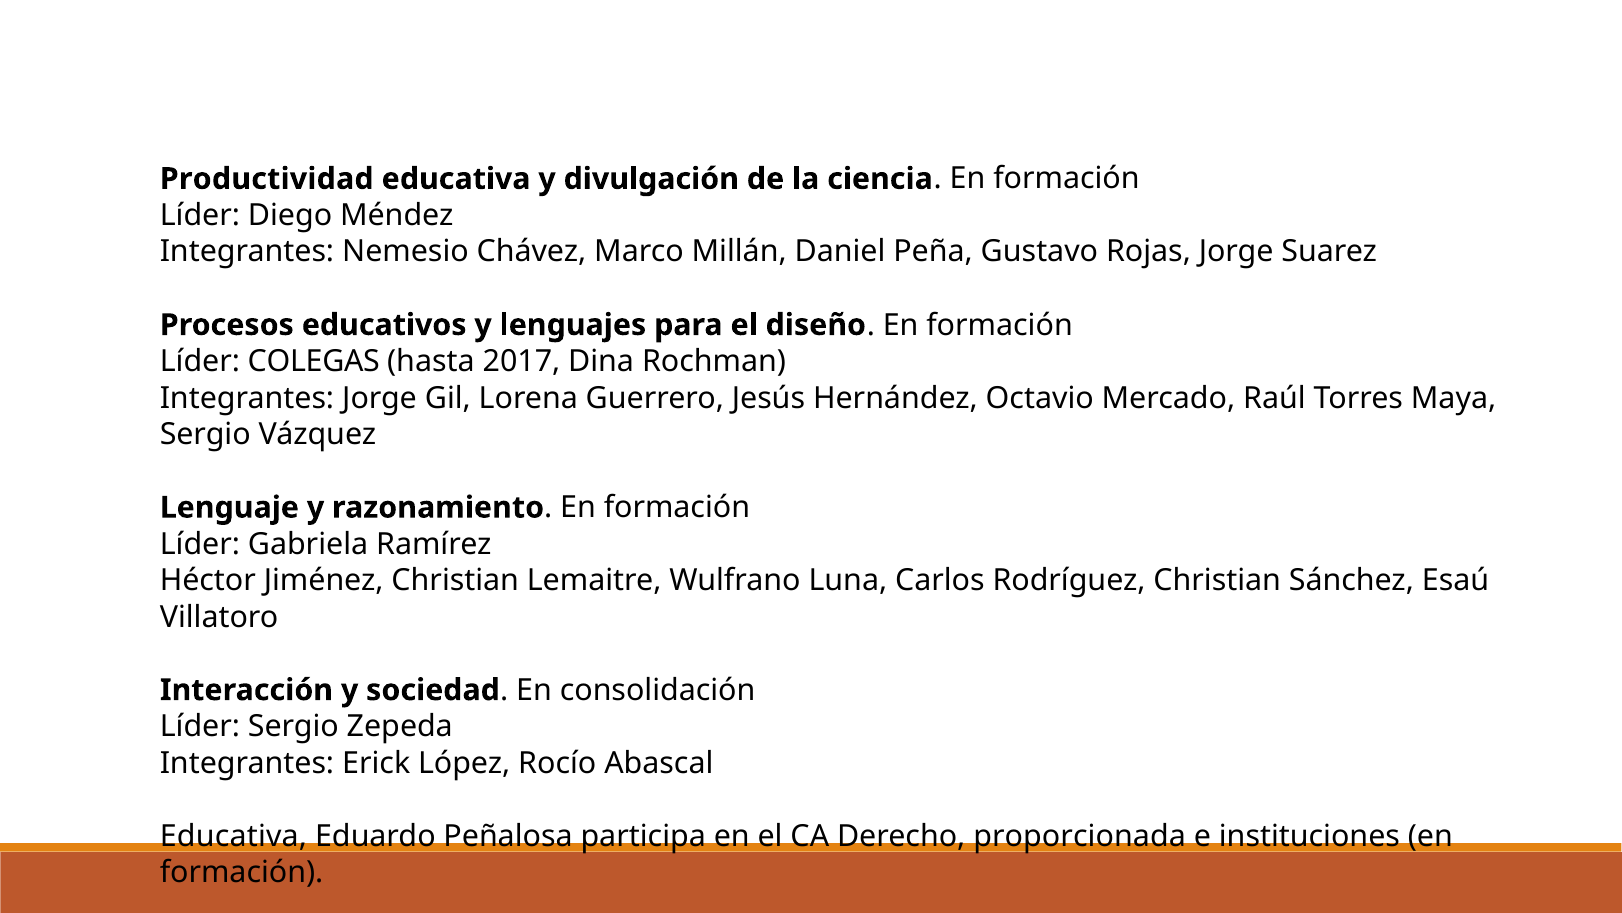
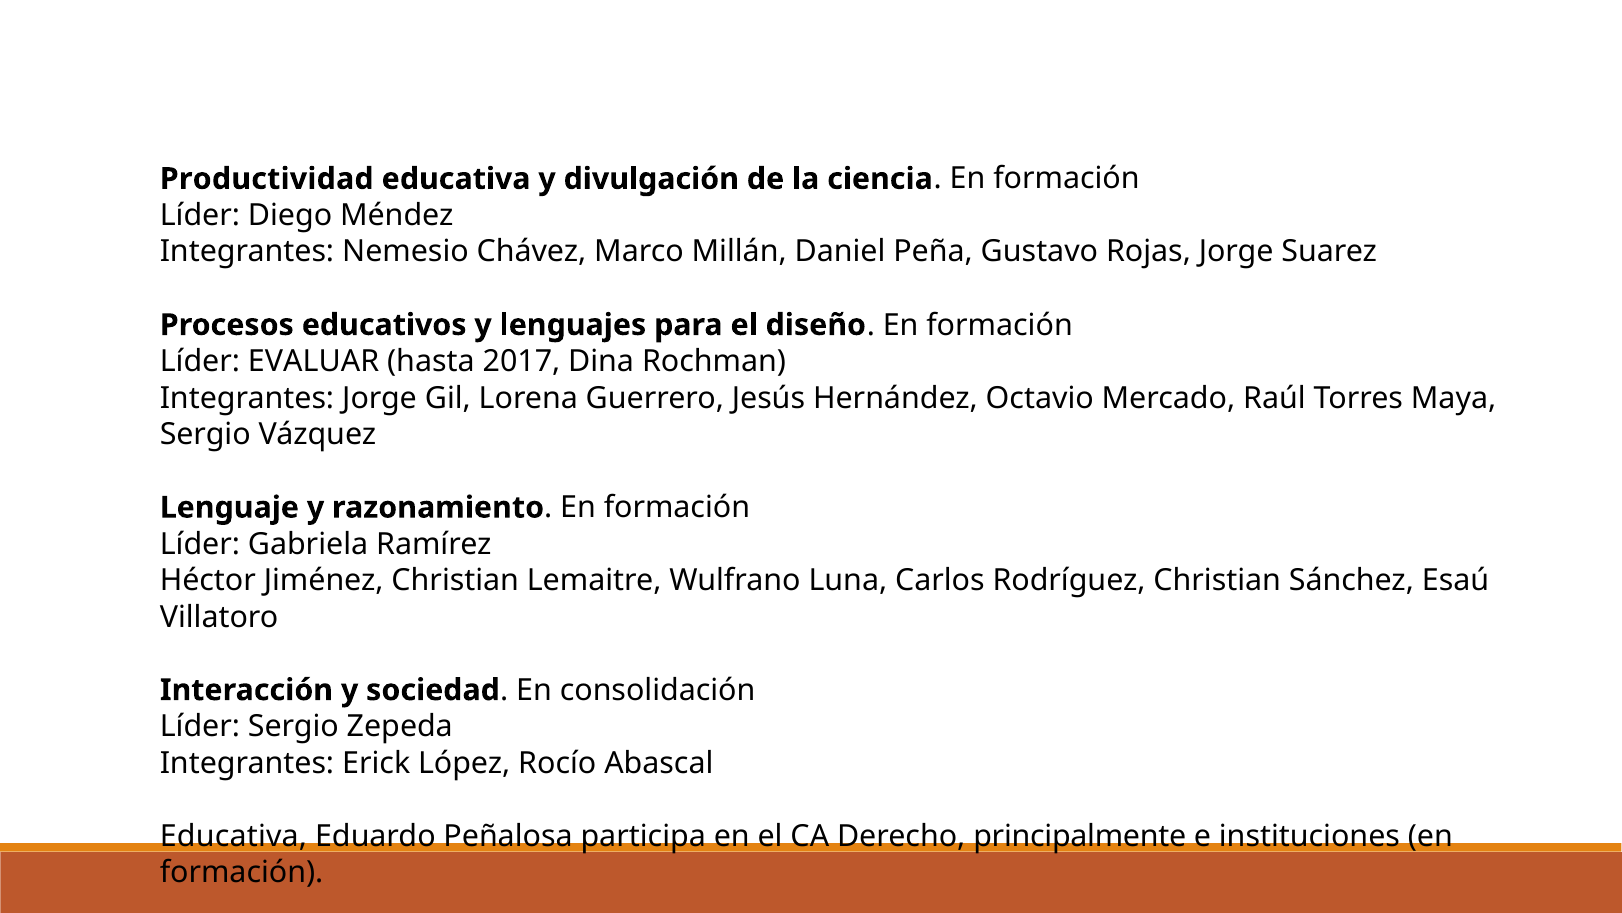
COLEGAS: COLEGAS -> EVALUAR (314, 361)
proporcionada: proporcionada -> principalmente (1080, 836)
